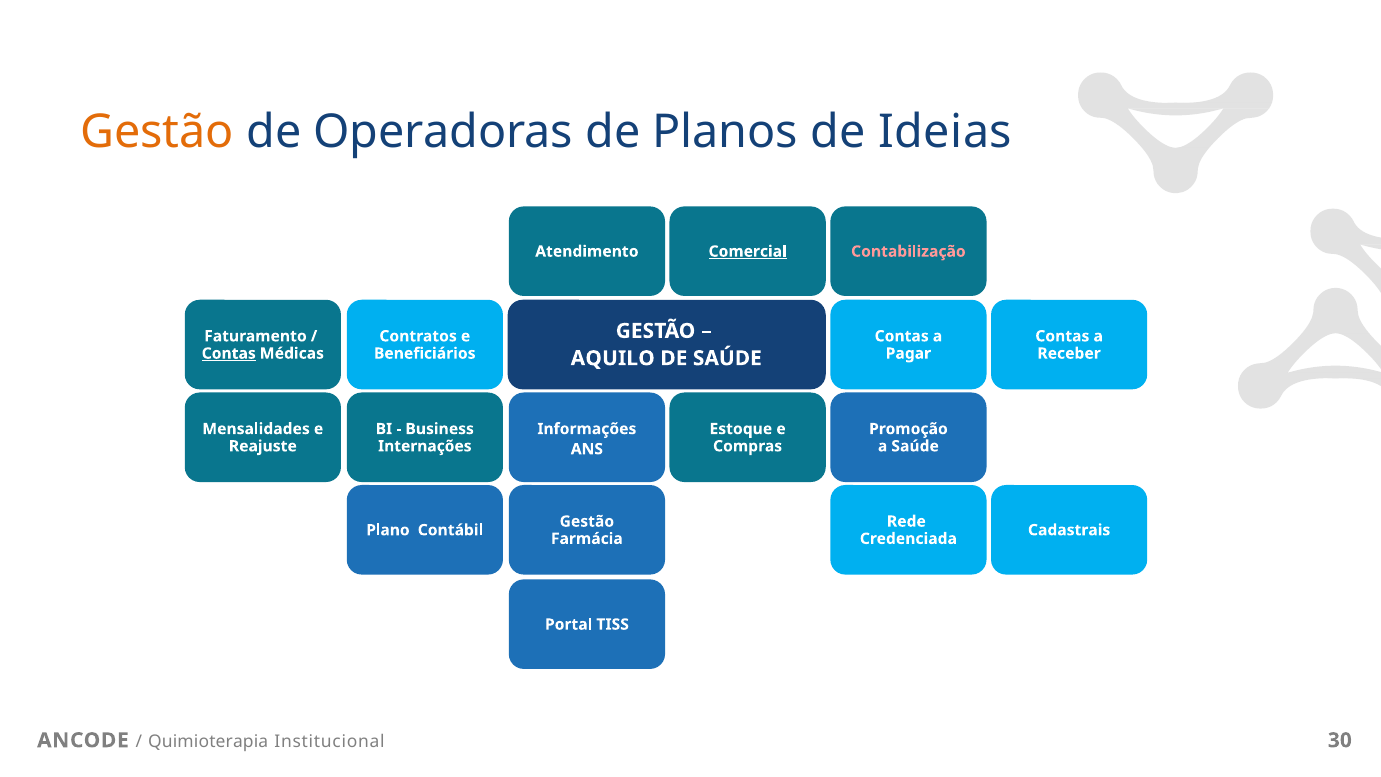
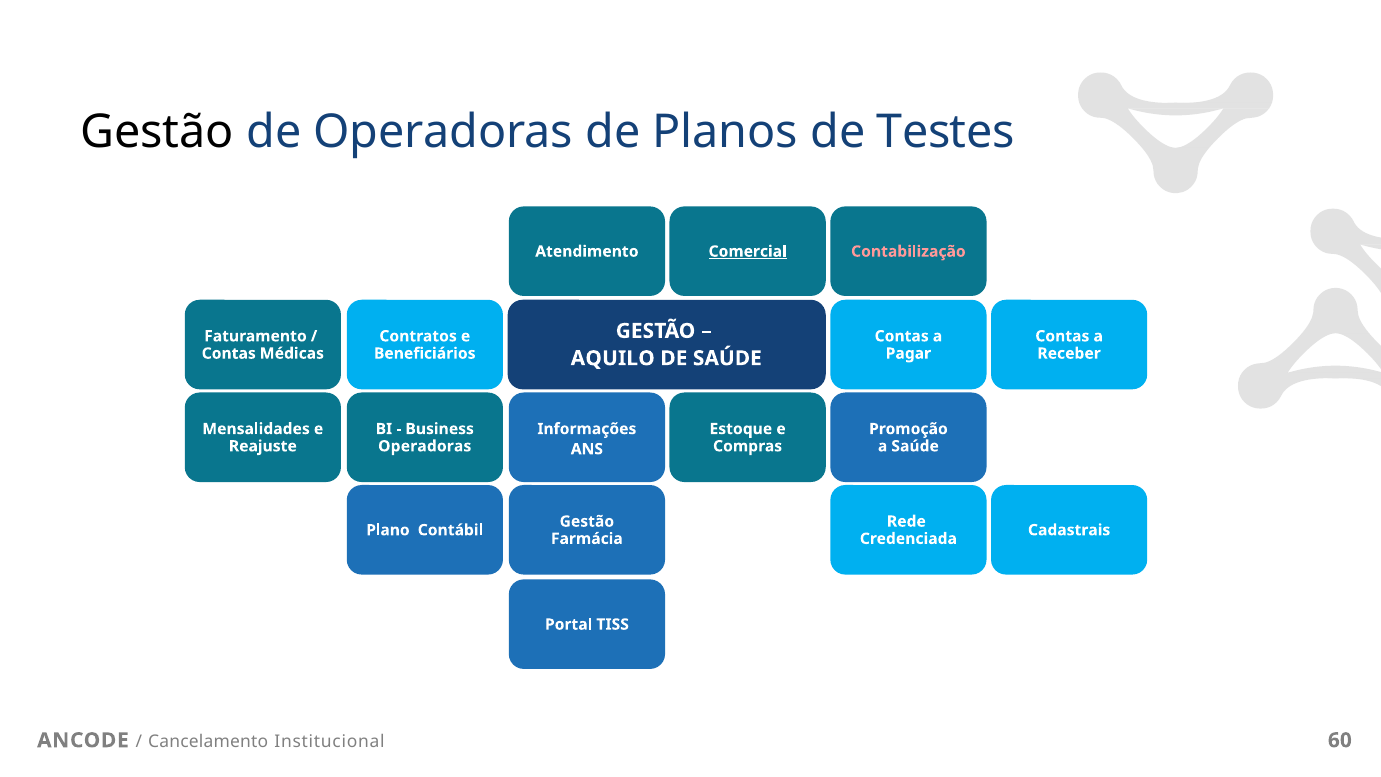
Gestão colour: orange -> black (157, 132)
Ideias: Ideias -> Testes (946, 132)
Contas underline: present -> none (229, 353)
Internações: Internações -> Operadoras (425, 446)
Quimioterapia: Quimioterapia -> Cancelamento (208, 741)
30: 30 -> 60 (1340, 740)
